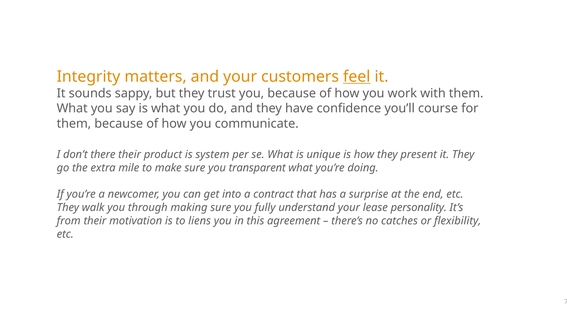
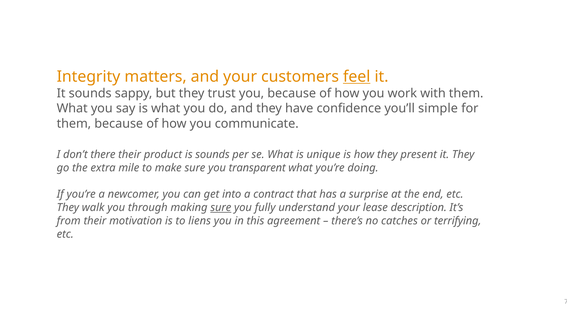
course: course -> simple (438, 108)
is system: system -> sounds (212, 155)
sure underline: none -> present (221, 208)
personality: personality -> description (419, 208)
flexibility: flexibility -> terrifying (458, 221)
